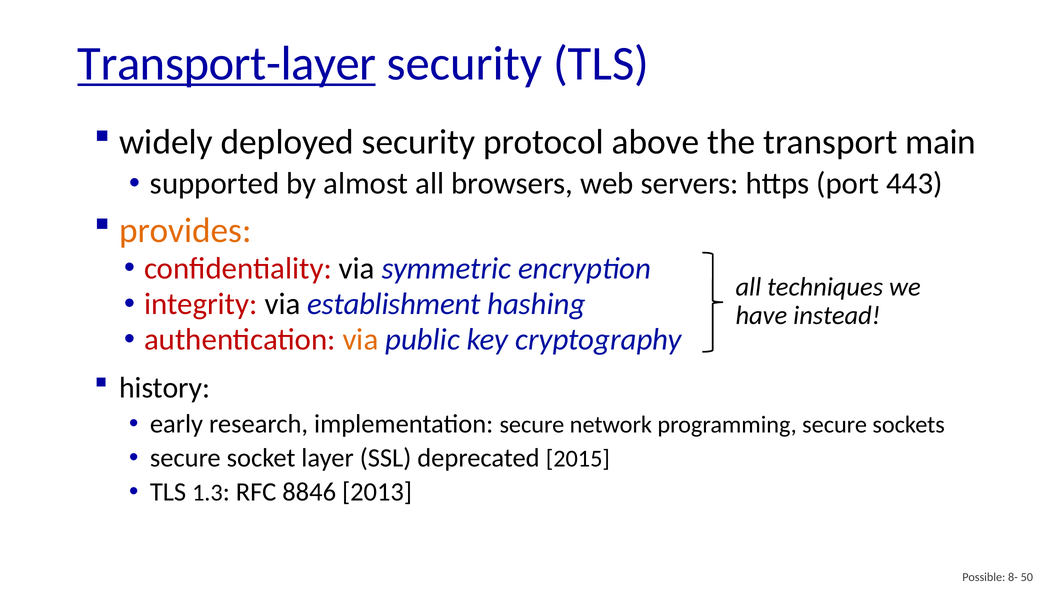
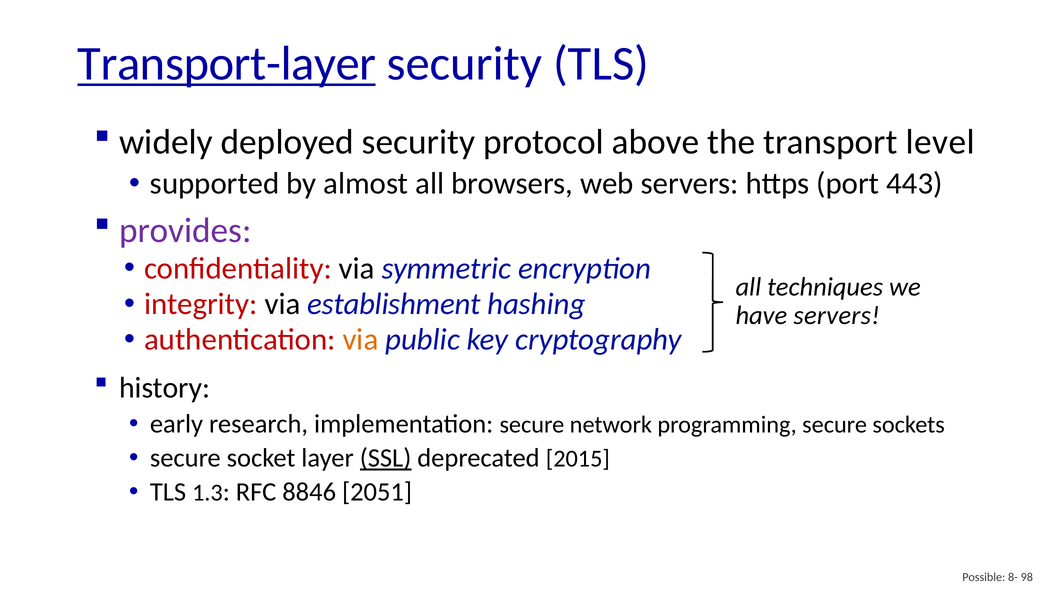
main: main -> level (940, 142)
provides colour: orange -> purple (185, 230)
have instead: instead -> servers (837, 315)
SSL underline: none -> present (386, 458)
2013: 2013 -> 2051 (377, 492)
50: 50 -> 98 (1027, 577)
